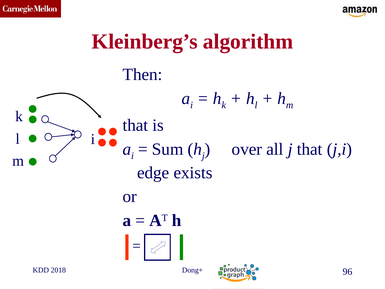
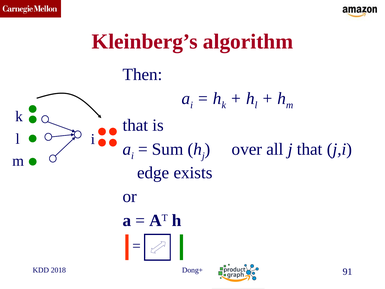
96: 96 -> 91 (347, 271)
